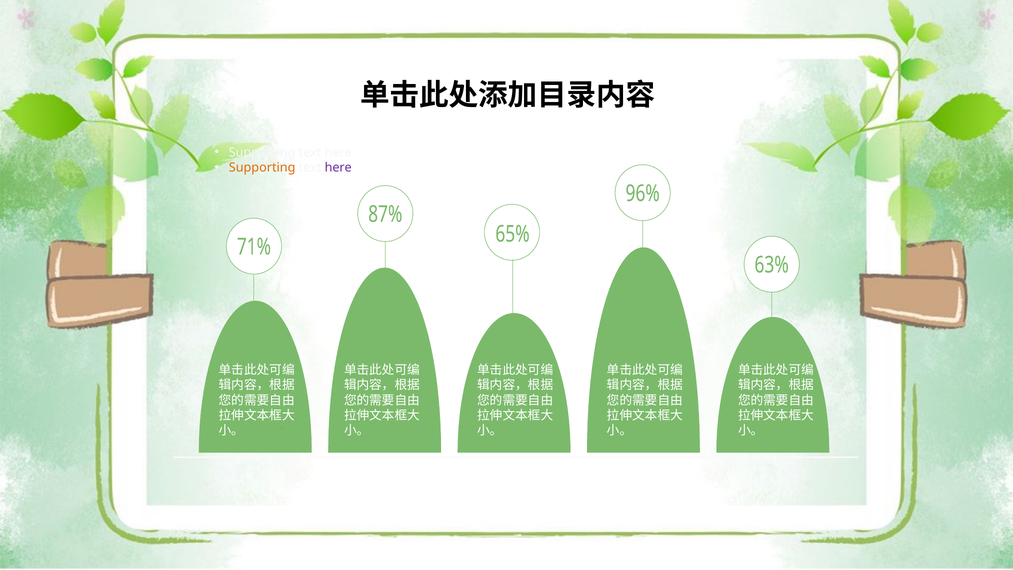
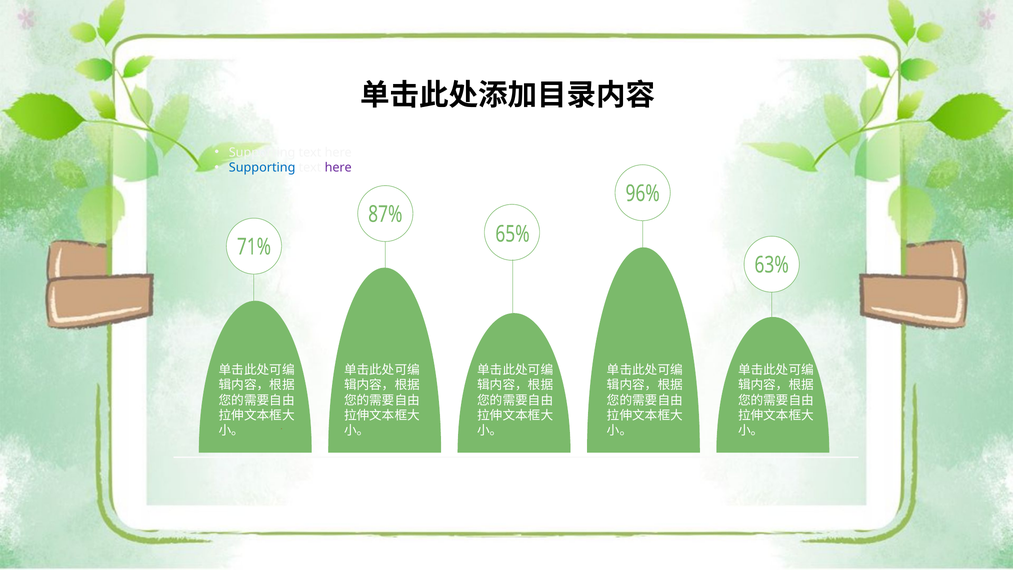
Supporting colour: orange -> blue (262, 168)
